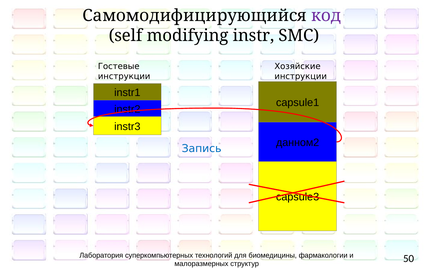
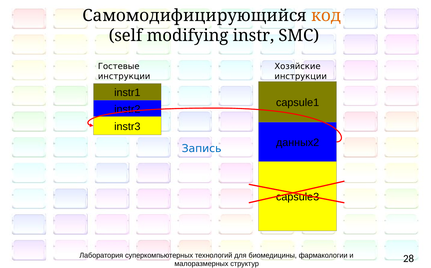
код colour: purple -> orange (326, 16)
данном2: данном2 -> данных2 (298, 143)
50: 50 -> 28 (409, 259)
